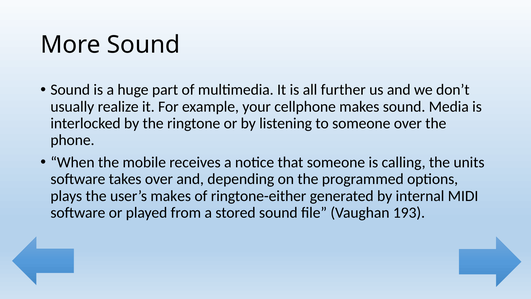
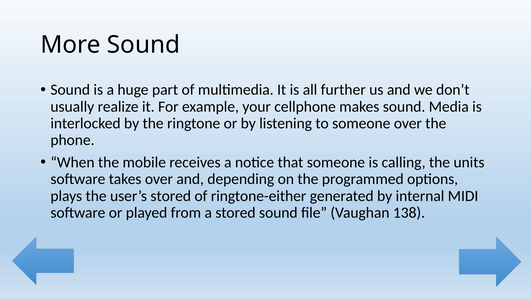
user’s makes: makes -> stored (171, 196)
193: 193 -> 138 (409, 212)
